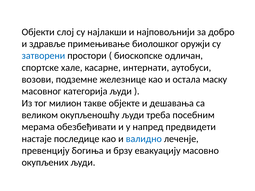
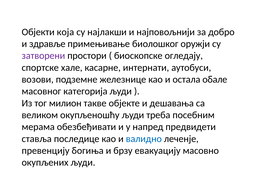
слој: слој -> која (65, 32)
затворени colour: blue -> purple (43, 56)
одличан: одличан -> огледају (184, 56)
маску: маску -> обале (215, 80)
настаје: настаје -> ставља (37, 139)
